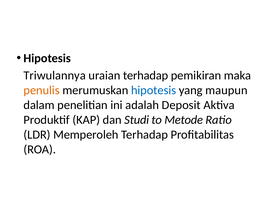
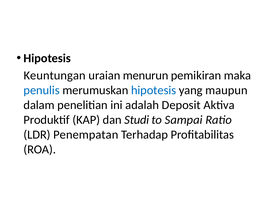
Triwulannya: Triwulannya -> Keuntungan (55, 76)
uraian terhadap: terhadap -> menurun (146, 76)
penulis colour: orange -> blue (42, 90)
Metode: Metode -> Sampai (184, 120)
Memperoleh: Memperoleh -> Penempatan (86, 135)
